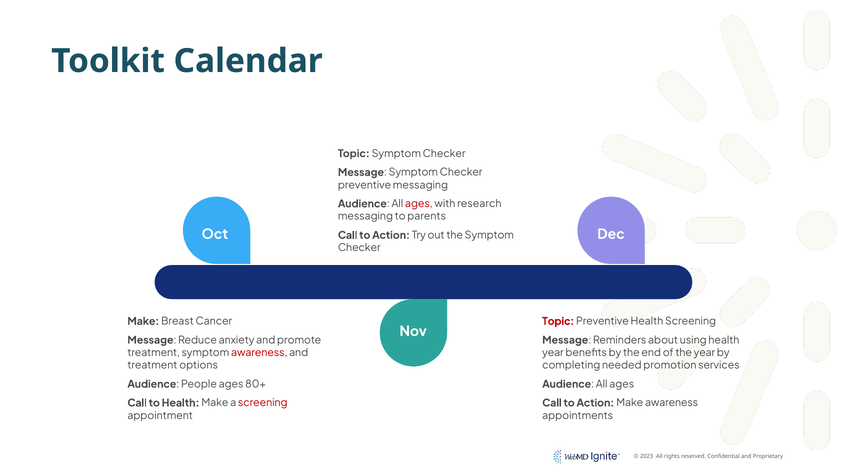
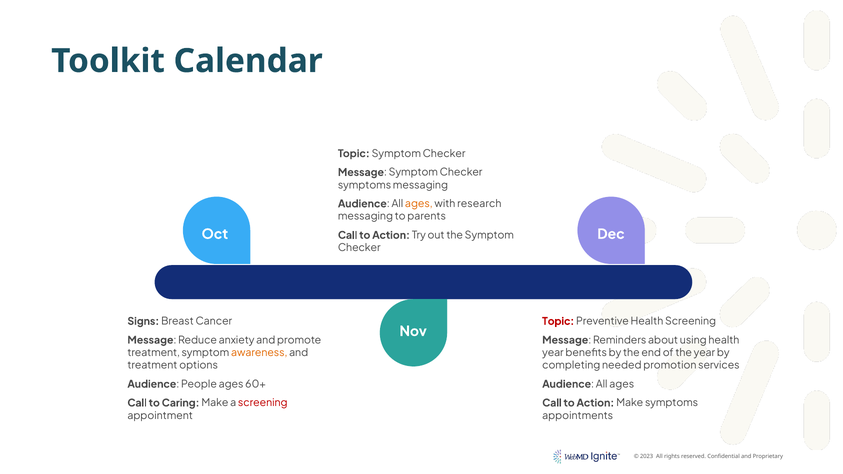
preventive: preventive -> symptoms (365, 185)
ages colour: red -> orange (419, 204)
Make: Make -> Signs (143, 321)
awareness colour: red -> orange (259, 353)
80+: 80+ -> 60+ (256, 384)
to Health: Health -> Caring (181, 403)
Make awareness: awareness -> symptoms (672, 403)
